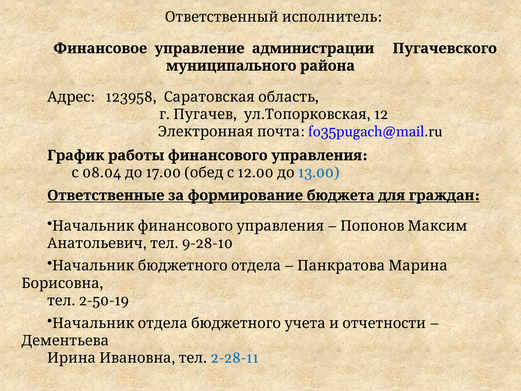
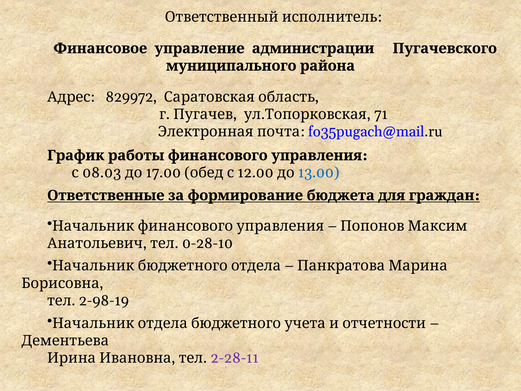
123958: 123958 -> 829972 (131, 97)
12: 12 -> 71 (381, 114)
08.04: 08.04 -> 08.03 (102, 173)
9-28-10: 9-28-10 -> 0-28-10 (207, 243)
2-50-19: 2-50-19 -> 2-98-19 (104, 300)
2-28-11 colour: blue -> purple (235, 358)
